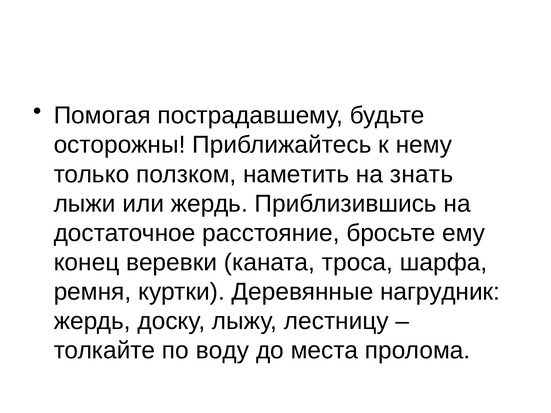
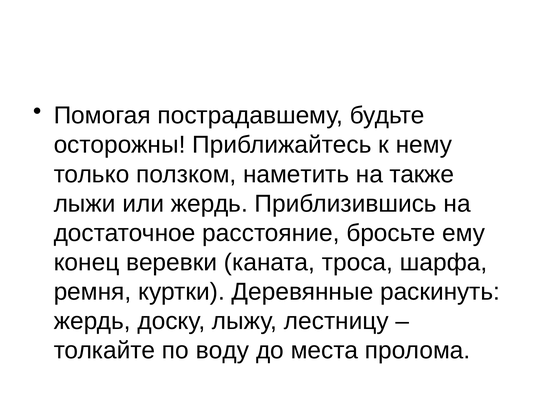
знать: знать -> также (422, 174)
нагрудник: нагрудник -> раскинуть (440, 292)
